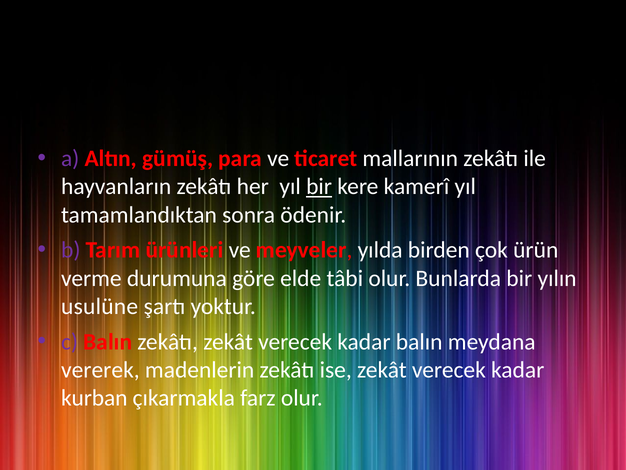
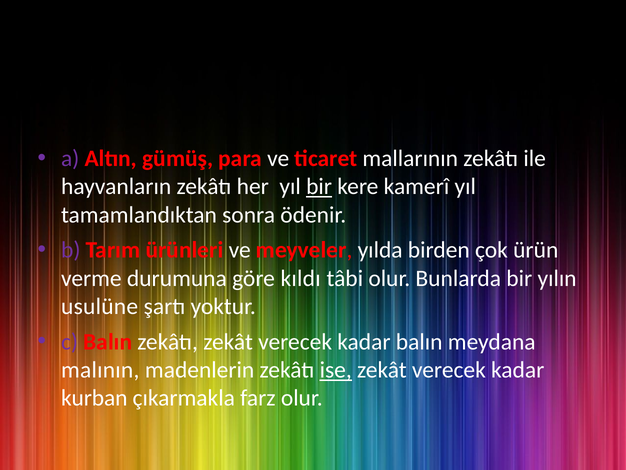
elde: elde -> kıldı (301, 278)
vererek: vererek -> malının (100, 370)
ise underline: none -> present (336, 370)
